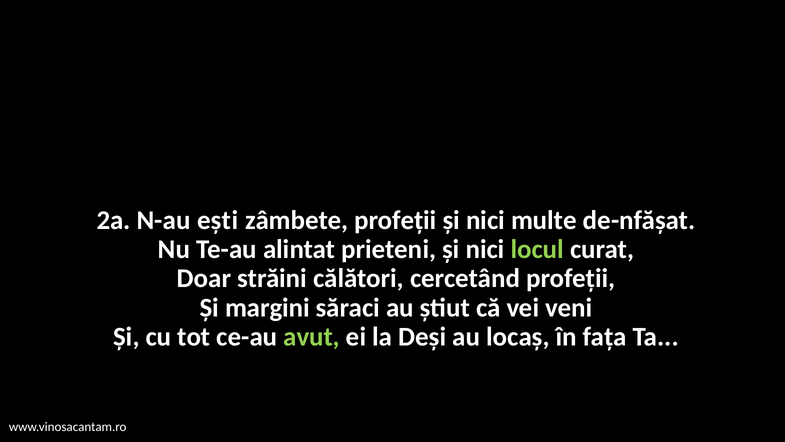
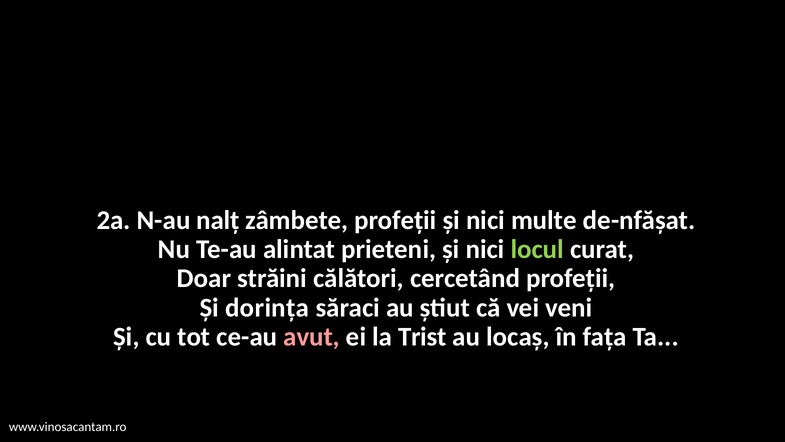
ești: ești -> nalț (218, 220)
margini: margini -> dorința (267, 307)
avut colour: light green -> pink (312, 336)
Deși: Deși -> Trist (422, 336)
